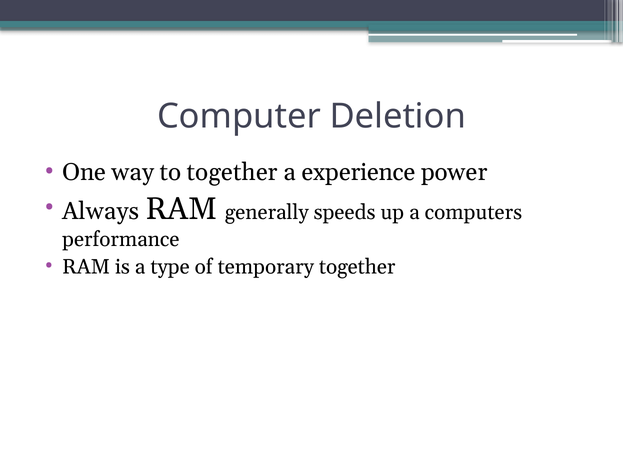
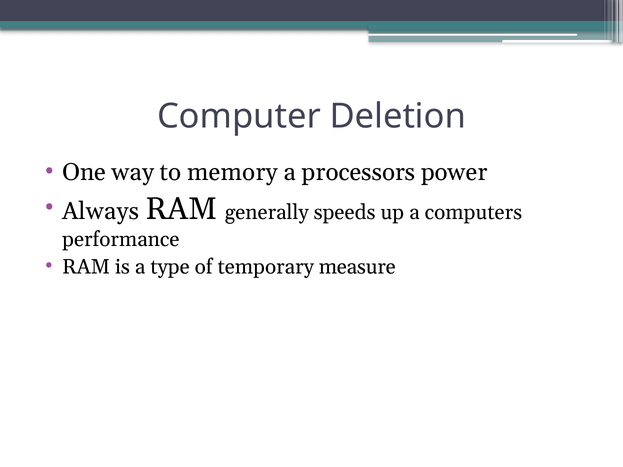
to together: together -> memory (232, 173)
experience: experience -> processors (359, 173)
temporary together: together -> measure (357, 267)
